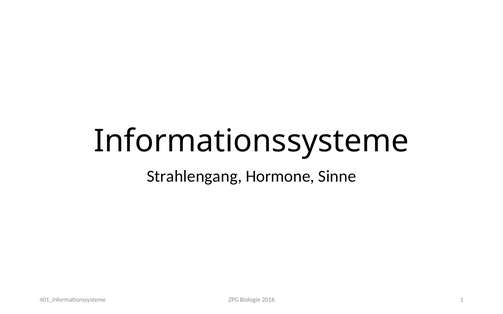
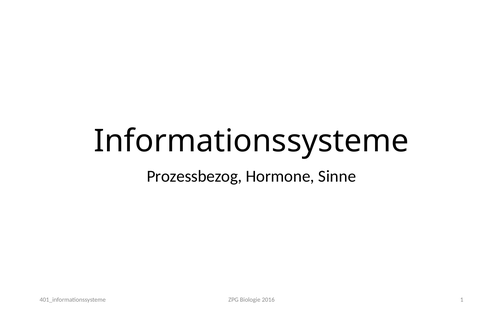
Strahlengang: Strahlengang -> Prozessbezog (194, 177)
